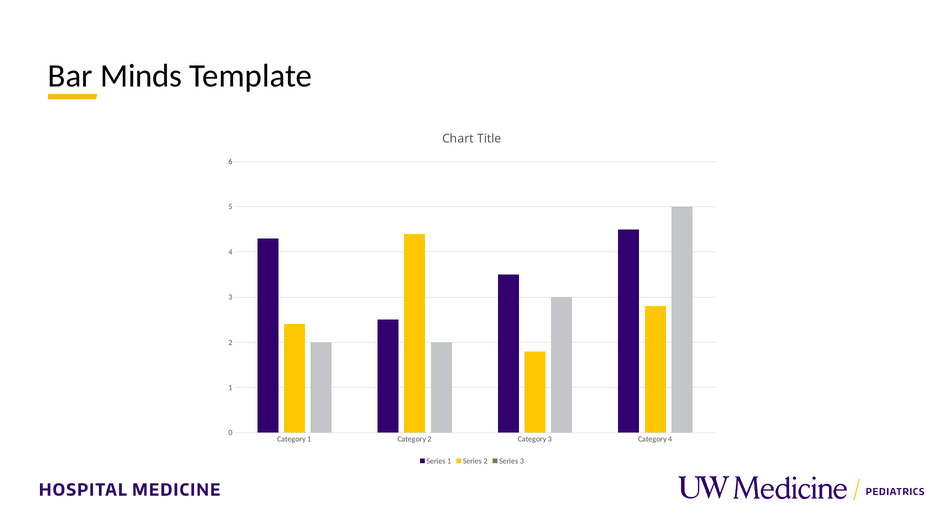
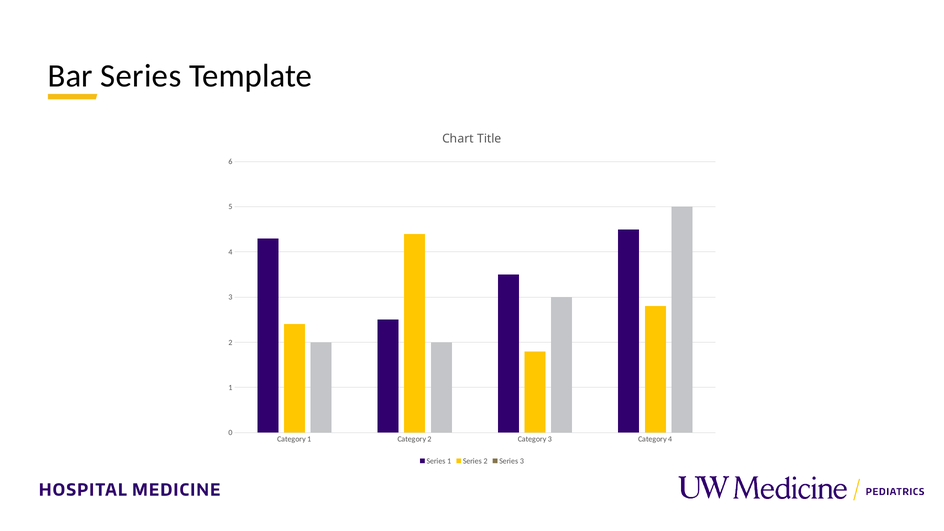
Bar Minds: Minds -> Series (141, 76)
